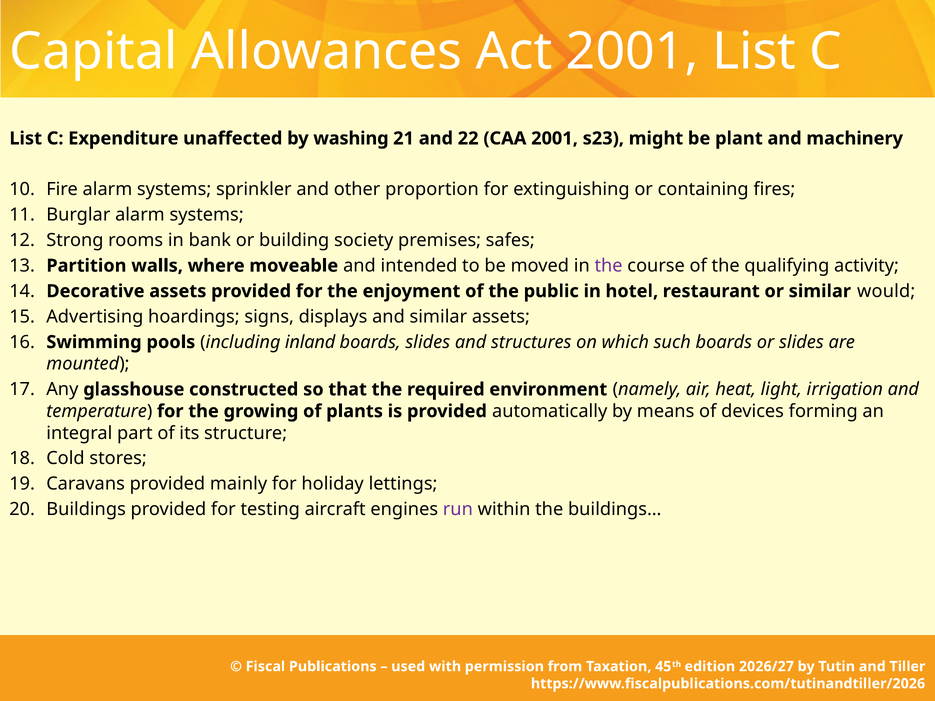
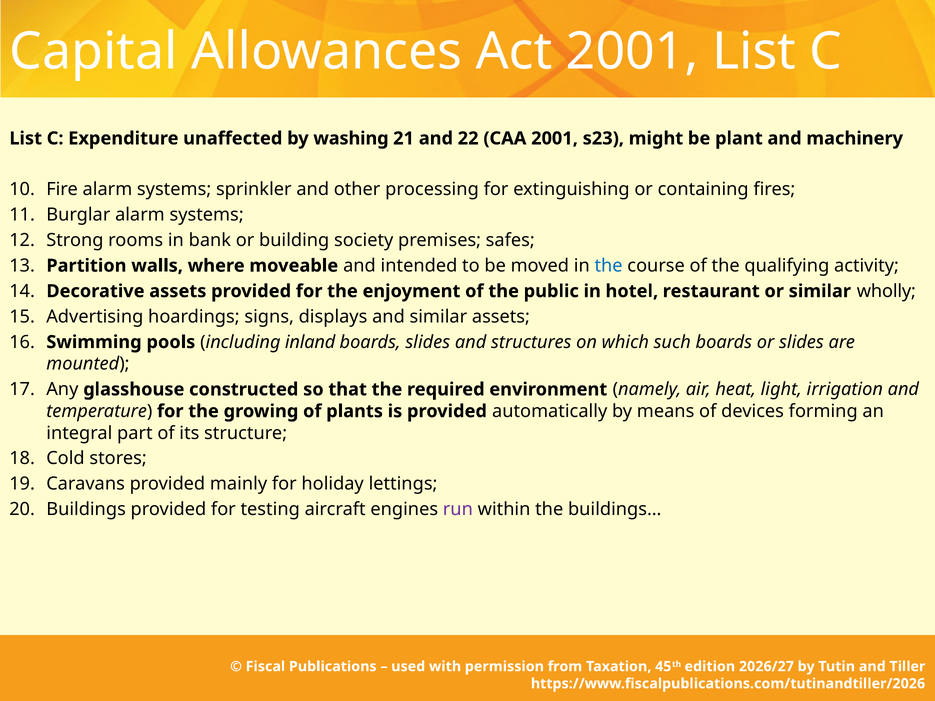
proportion: proportion -> processing (432, 189)
the colour: purple -> blue (609, 266)
would: would -> wholly (886, 291)
